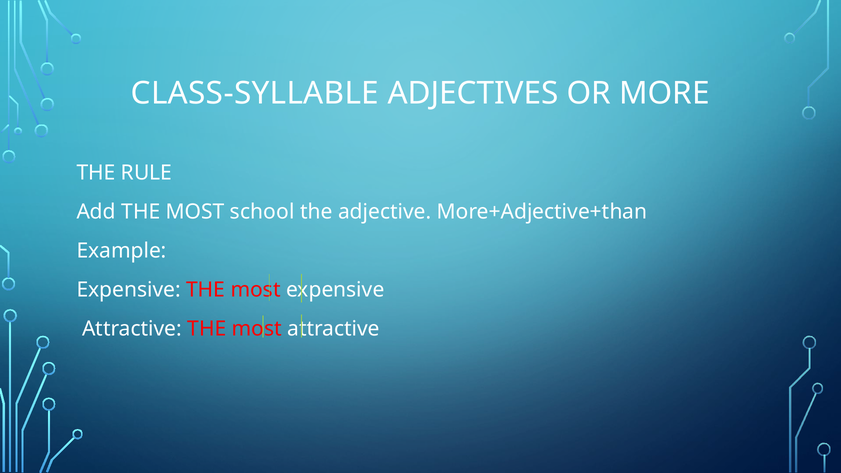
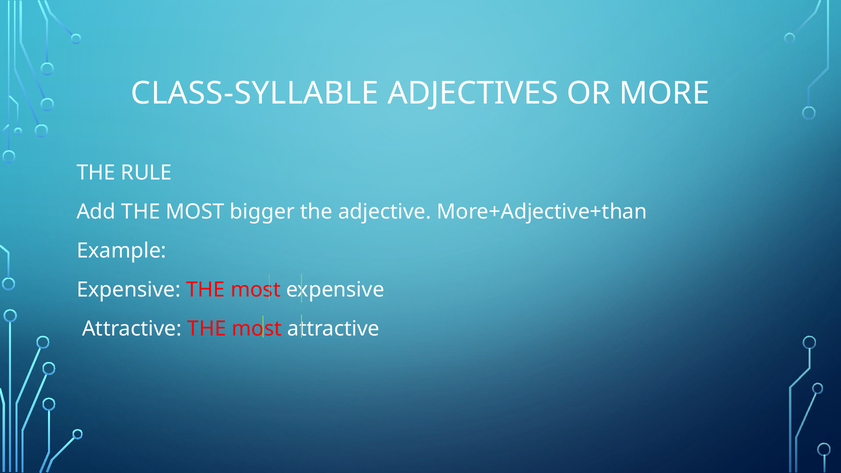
school: school -> bigger (262, 212)
